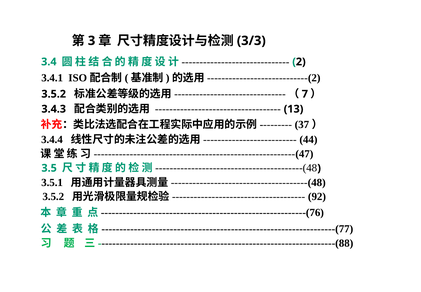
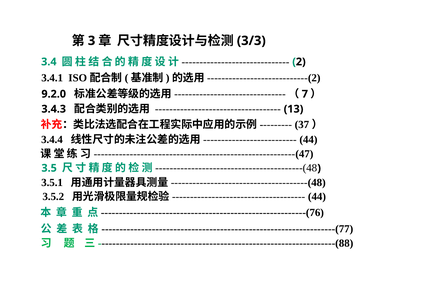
3.5.2: 3.5.2 -> 9.2.0 (54, 94)
92: 92 -> 44 (317, 196)
